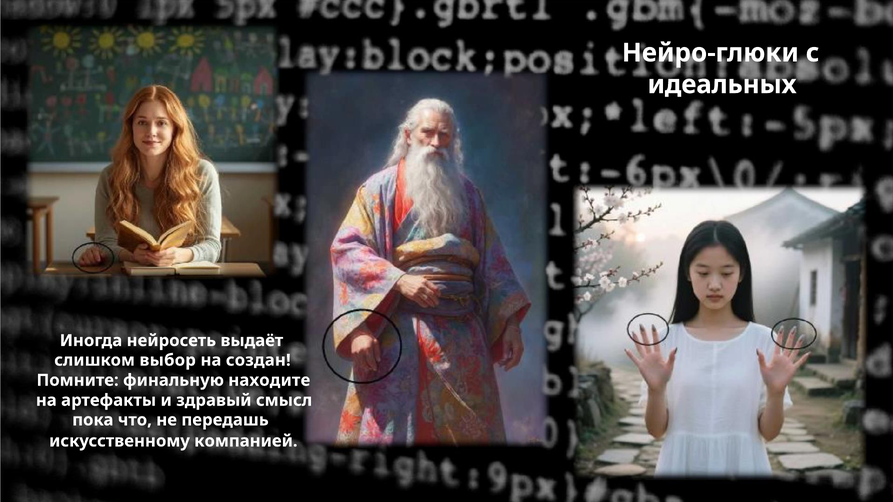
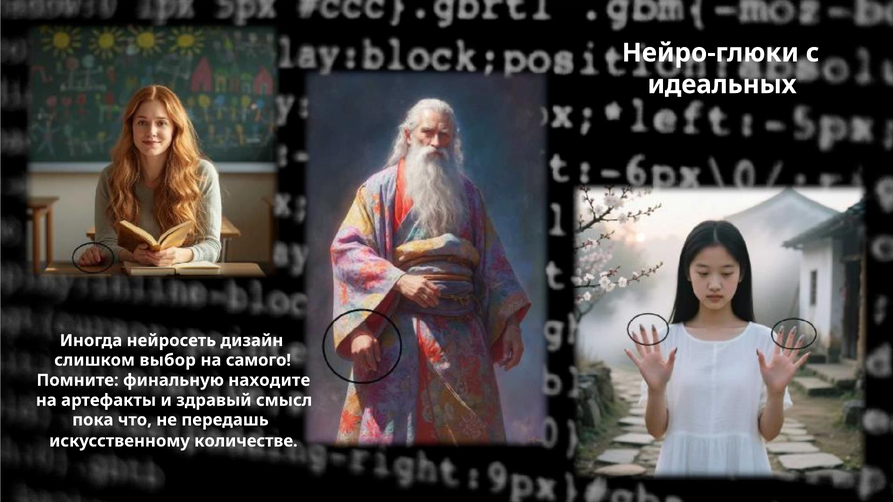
выдаёт: выдаёт -> дизайн (252, 341)
создан: создан -> самого (258, 360)
компанией: компанией -> количестве (246, 441)
